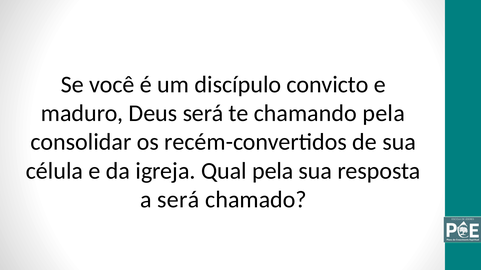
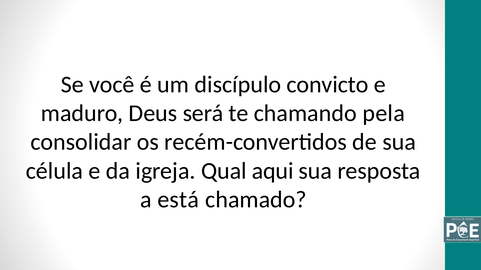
Qual pela: pela -> aqui (273, 171)
a será: será -> está (178, 200)
